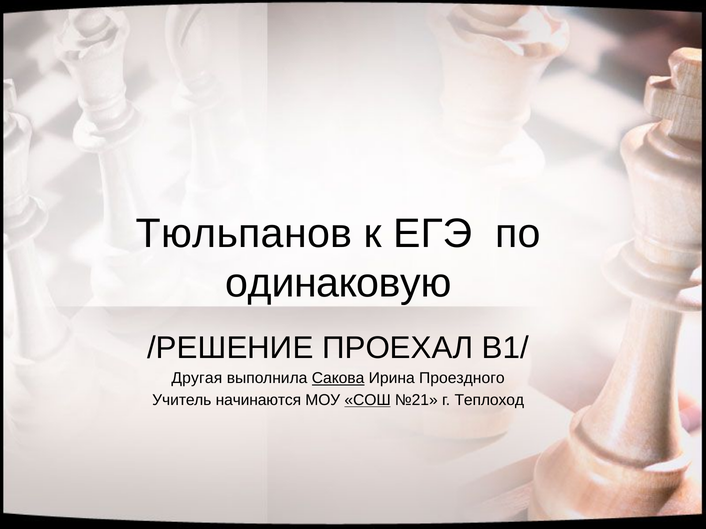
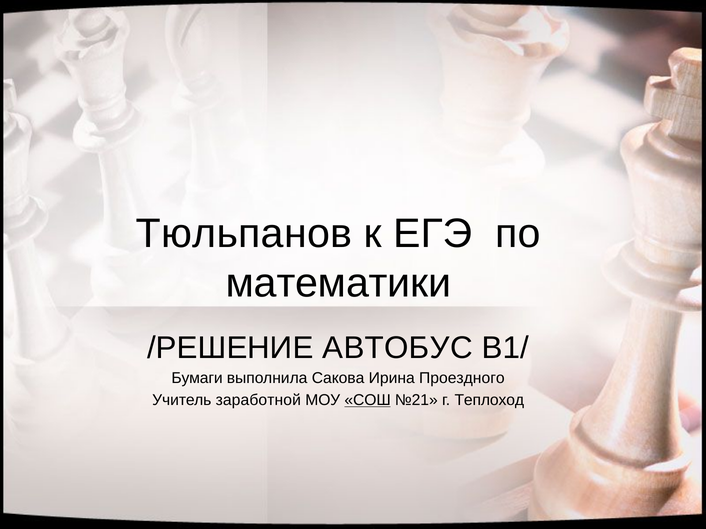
одинаковую: одинаковую -> математики (338, 284)
ПРОЕХАЛ: ПРОЕХАЛ -> АВТОБУС (398, 348)
Другая: Другая -> Бумаги (197, 378)
Сакова underline: present -> none (338, 378)
начинаются: начинаются -> заработной (258, 400)
